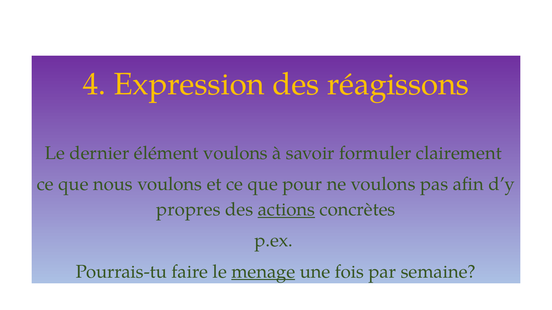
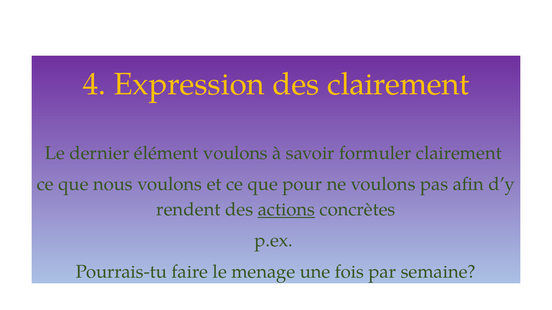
des réagissons: réagissons -> clairement (398, 84)
propres: propres -> rendent (188, 210)
menage underline: present -> none (263, 272)
